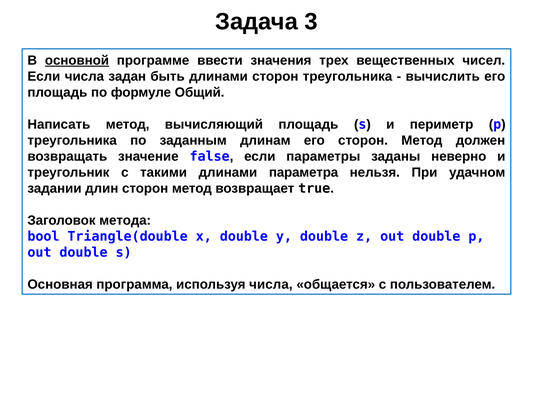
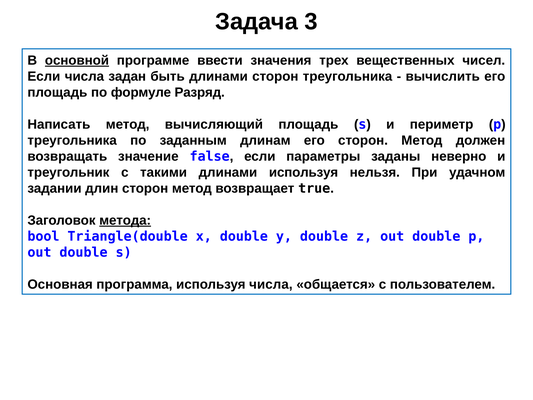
Общий: Общий -> Разряд (200, 92)
длинами параметра: параметра -> используя (304, 172)
метода underline: none -> present (125, 220)
